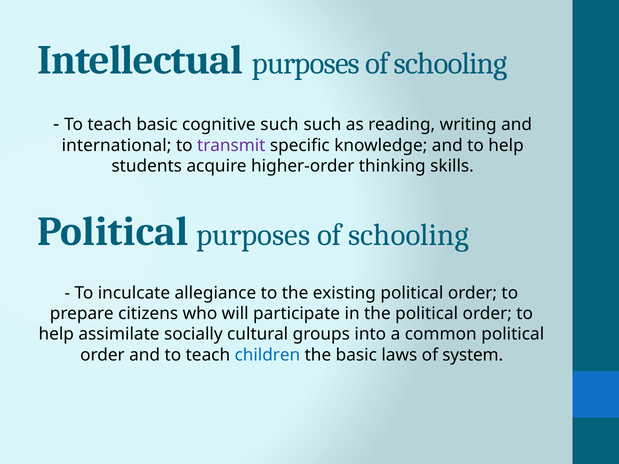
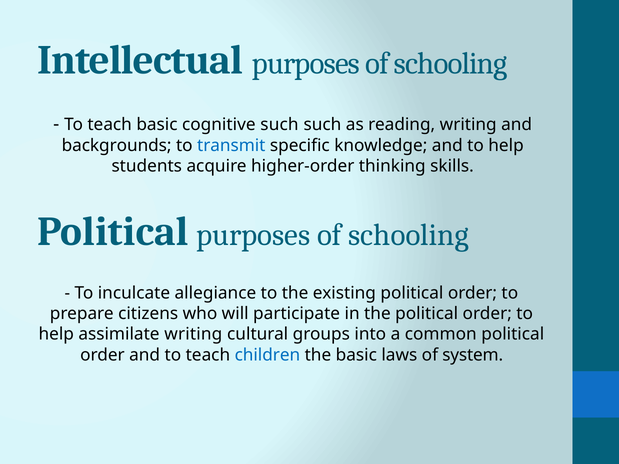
international: international -> backgrounds (117, 146)
transmit colour: purple -> blue (231, 146)
assimilate socially: socially -> writing (193, 334)
